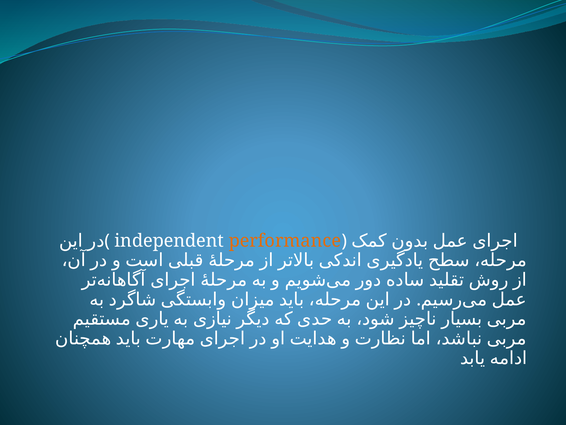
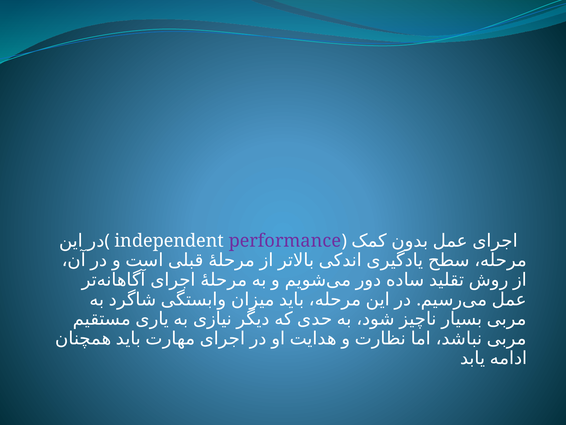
performance colour: orange -> purple (285, 241)
